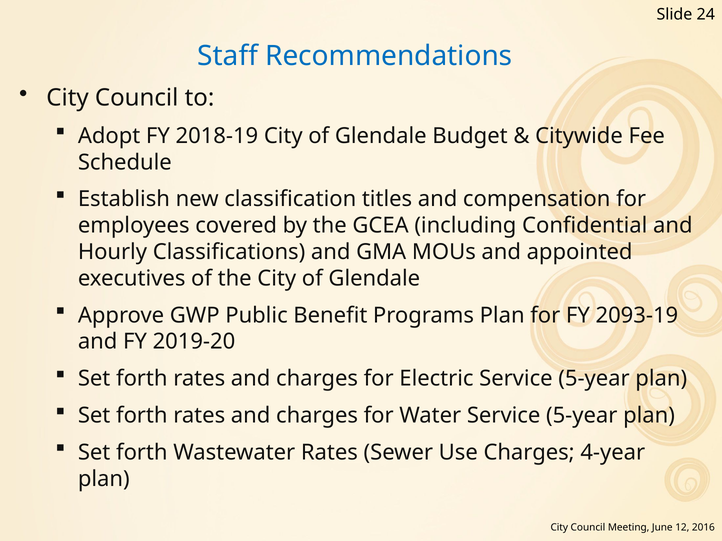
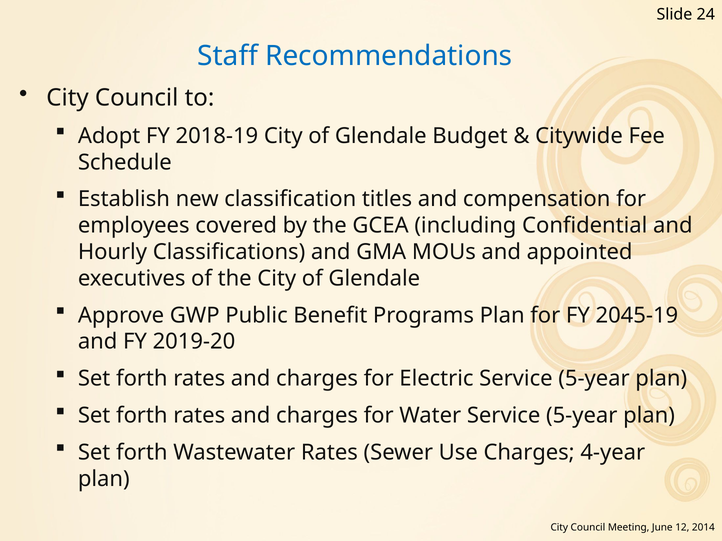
2093-19: 2093-19 -> 2045-19 (637, 316)
2016: 2016 -> 2014 (703, 528)
